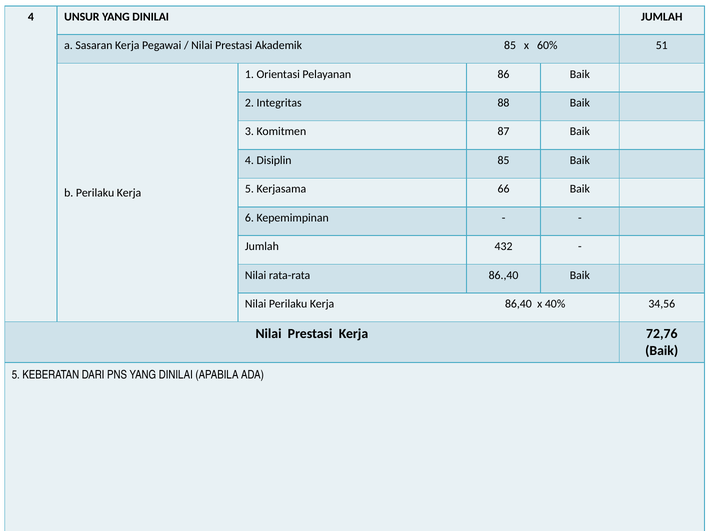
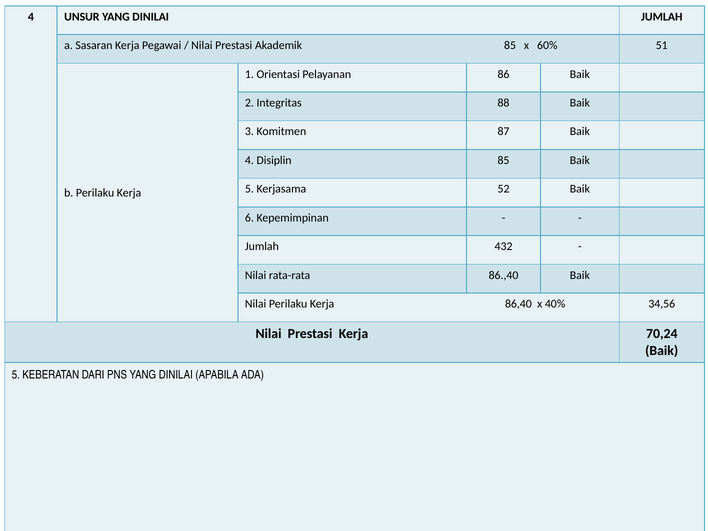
66: 66 -> 52 (504, 189)
72,76: 72,76 -> 70,24 (662, 334)
